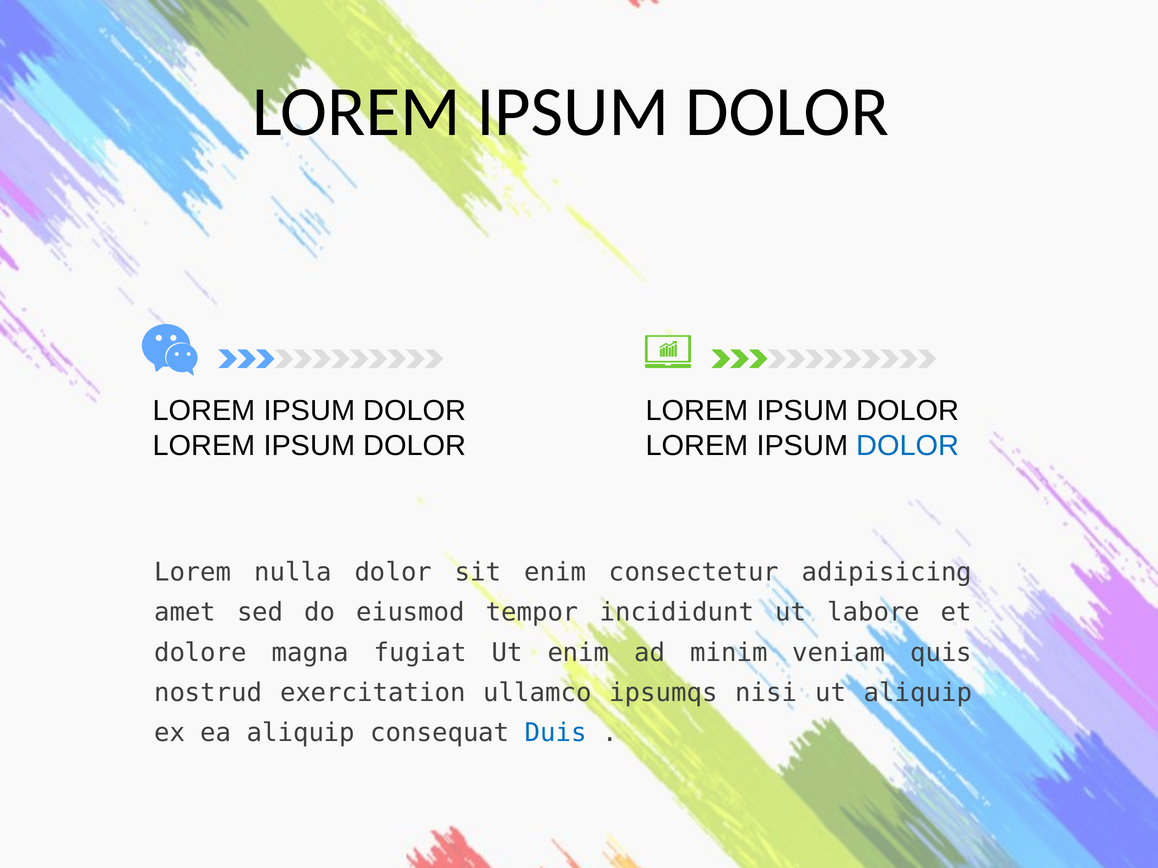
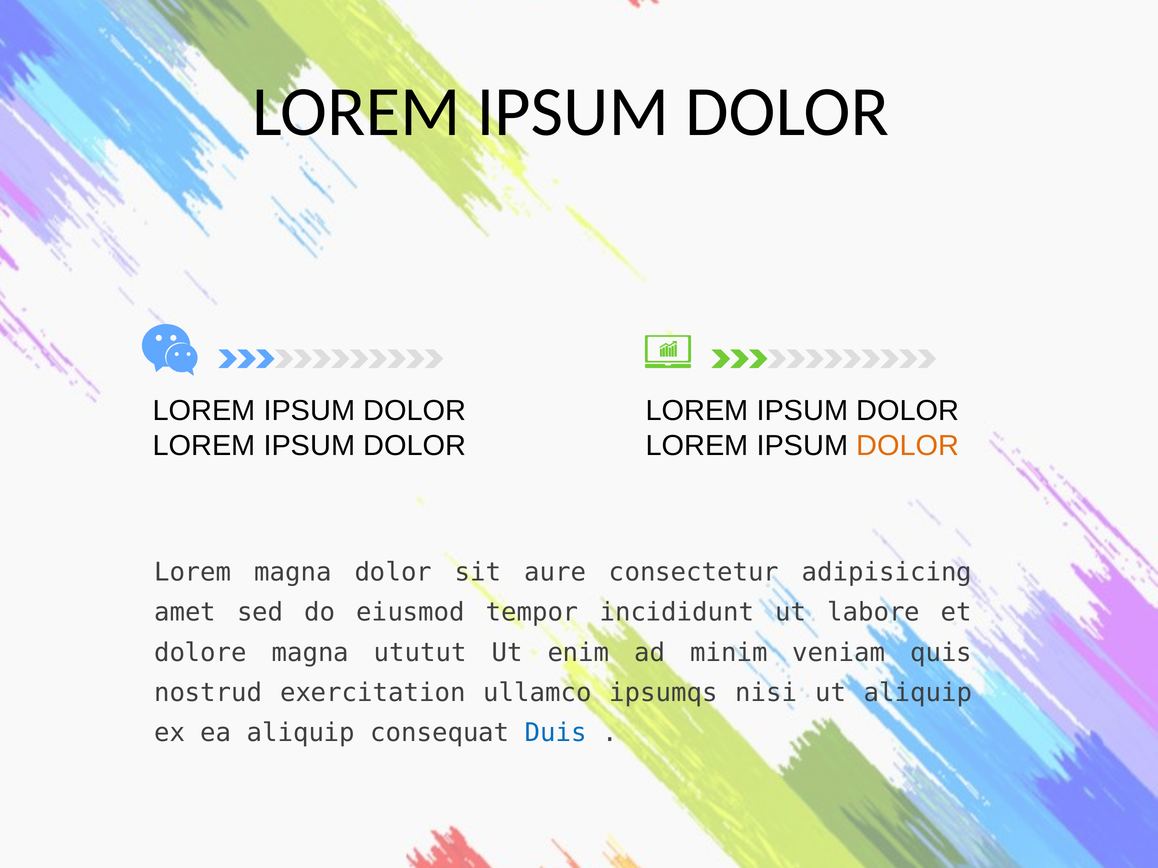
DOLOR colour: blue -> orange (908, 446)
Lorem nulla: nulla -> magna (293, 573)
sit enim: enim -> aure (555, 573)
fugiat: fugiat -> ututut (420, 653)
